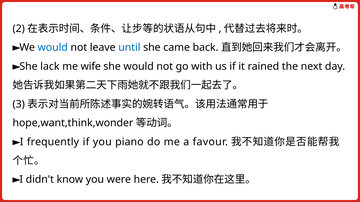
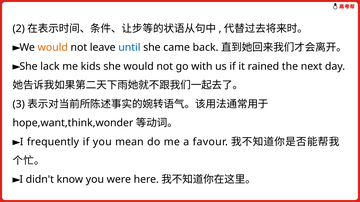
would colour: blue -> orange (53, 48)
wife: wife -> kids (91, 67)
piano: piano -> mean (129, 142)
